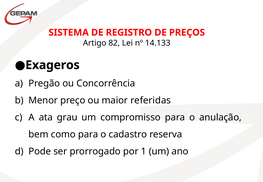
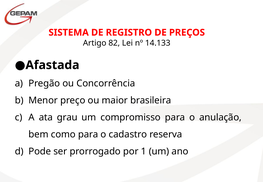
Exageros: Exageros -> Afastada (52, 65)
referidas: referidas -> brasileira (151, 101)
